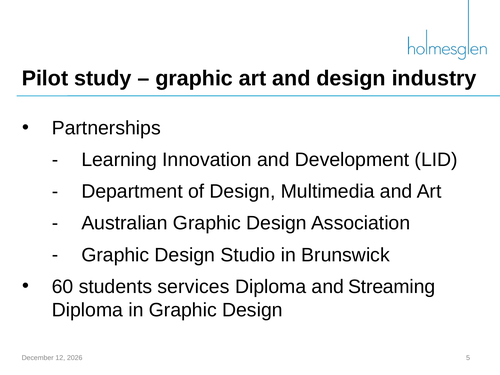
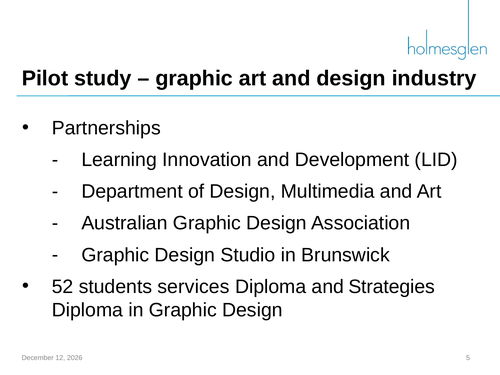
60: 60 -> 52 (63, 287)
Streaming: Streaming -> Strategies (392, 287)
